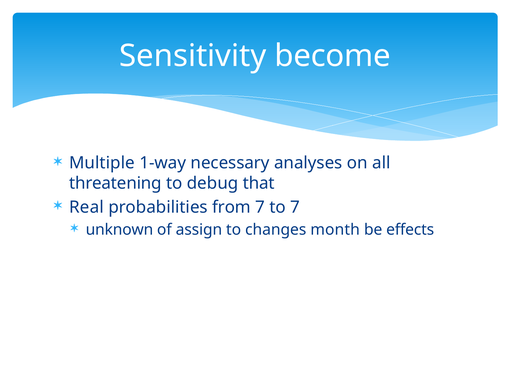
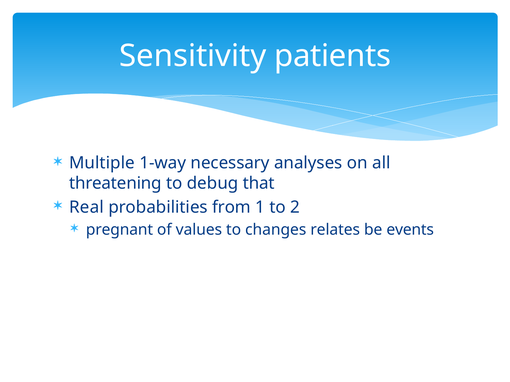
become: become -> patients (333, 56)
from 7: 7 -> 1 (260, 207)
to 7: 7 -> 2 (295, 207)
unknown: unknown -> pregnant (119, 230)
assign: assign -> values (199, 230)
month: month -> relates (335, 230)
effects: effects -> events (410, 230)
